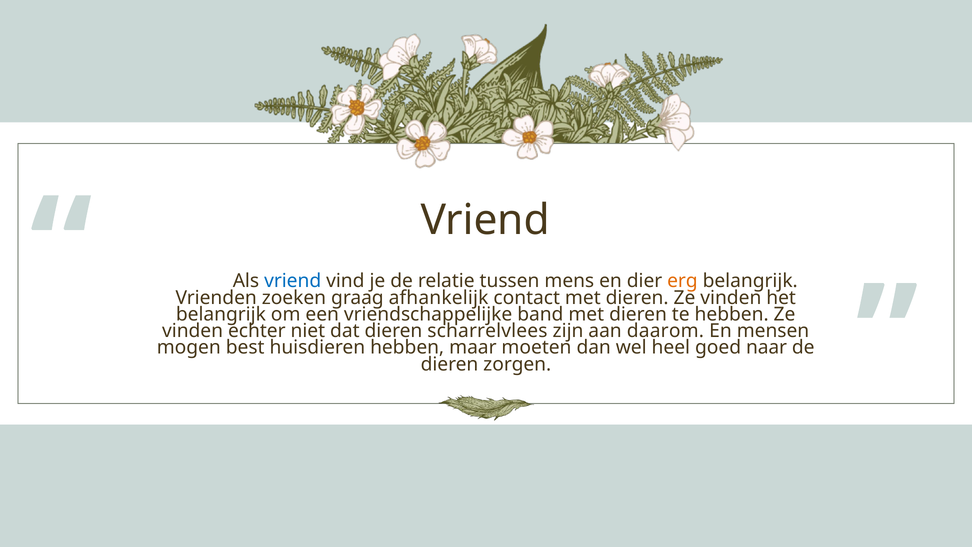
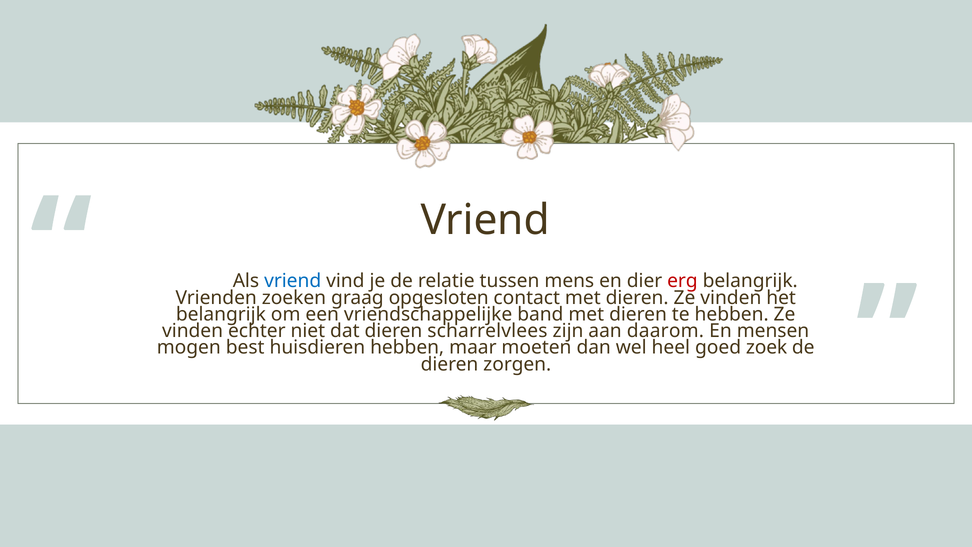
erg colour: orange -> red (682, 281)
afhankelijk: afhankelijk -> opgesloten (439, 298)
naar: naar -> zoek (767, 347)
